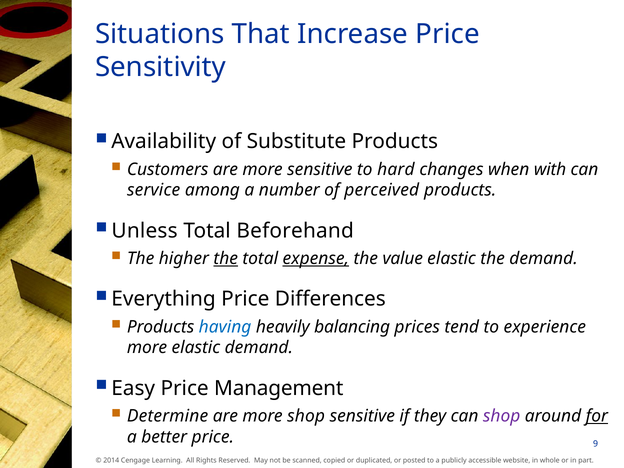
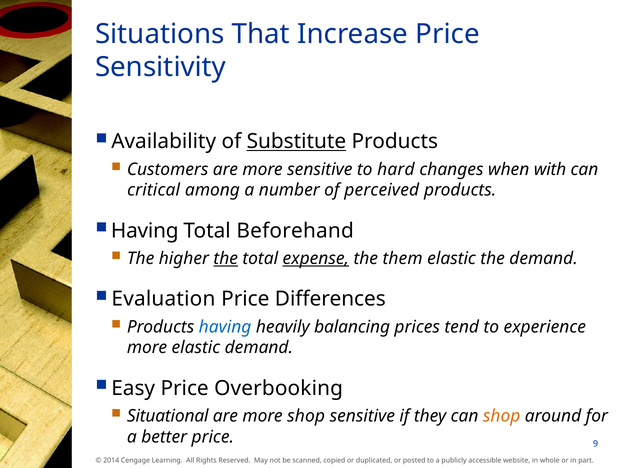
Substitute underline: none -> present (296, 142)
service: service -> critical (154, 190)
Unless: Unless -> Having (145, 231)
value: value -> them (403, 259)
Everything: Everything -> Evaluation (163, 299)
Management: Management -> Overbooking (279, 388)
Determine: Determine -> Situational (168, 416)
shop colour: purple -> orange (502, 416)
for underline: present -> none (597, 416)
